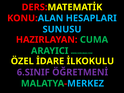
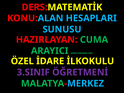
6.SINIF: 6.SINIF -> 3.SINIF (33, 72)
